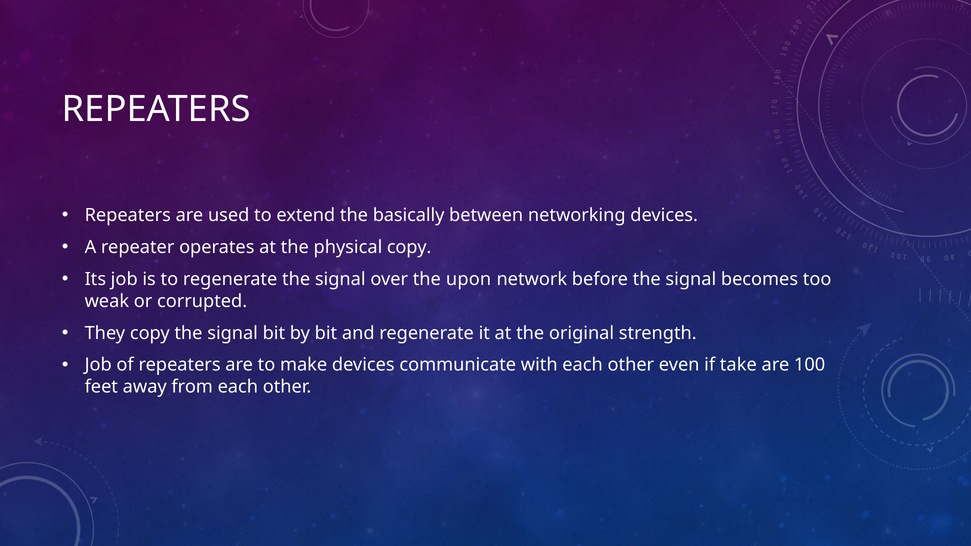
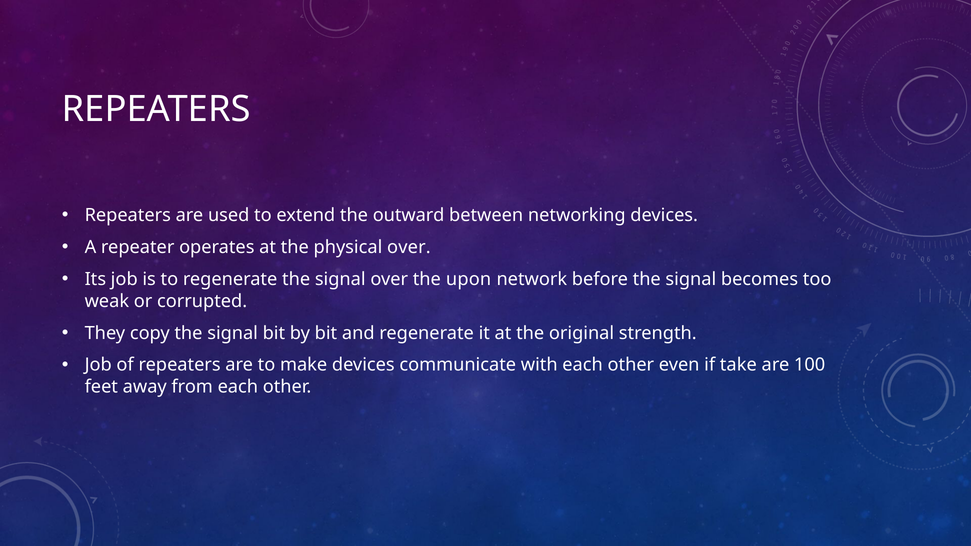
basically: basically -> outward (409, 215)
physical copy: copy -> over (409, 247)
